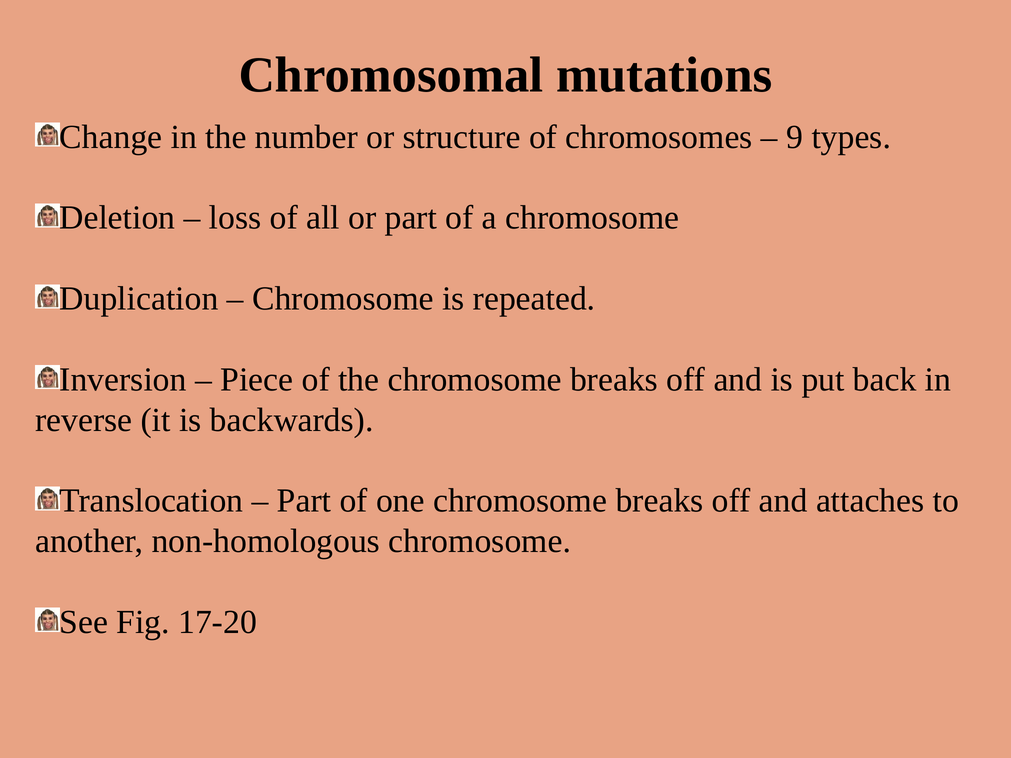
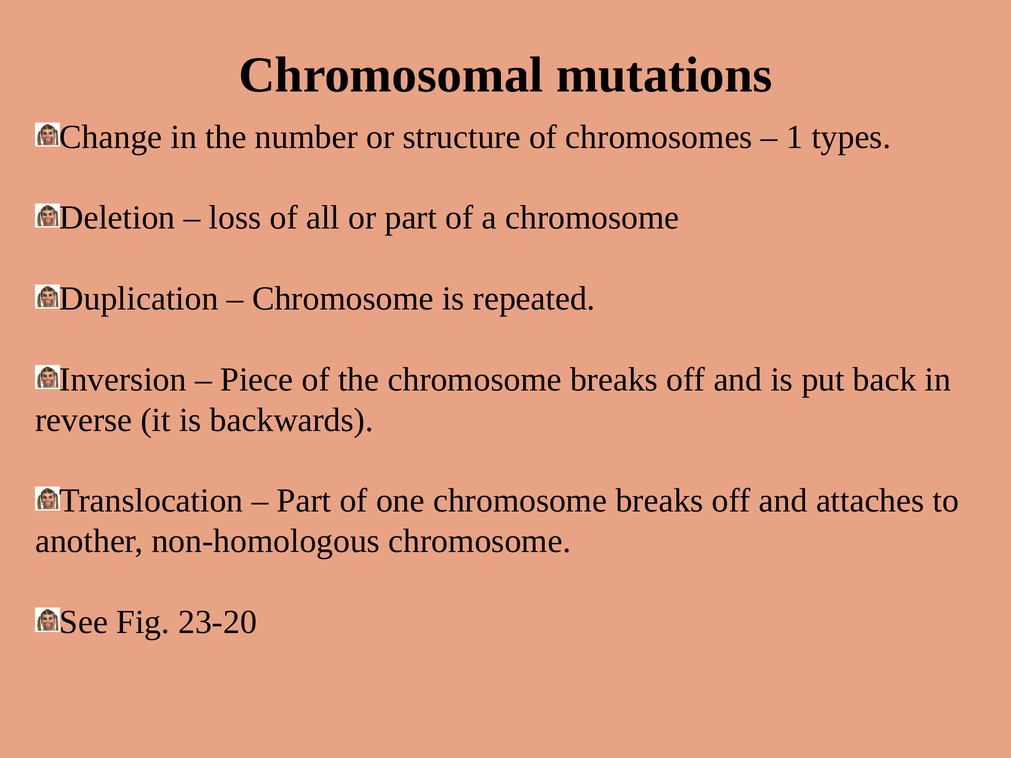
9: 9 -> 1 (795, 137)
17-20: 17-20 -> 23-20 (218, 622)
